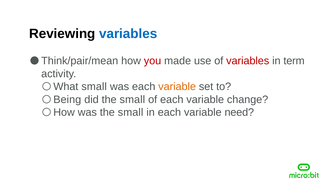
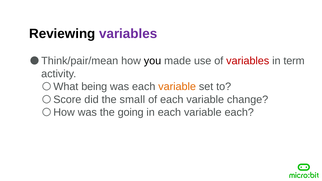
variables colour: blue -> purple (128, 34)
you colour: red -> black (153, 61)
What small: small -> being (94, 87)
Being: Being -> Score (67, 100)
was the small: small -> going (131, 112)
variable need: need -> each (239, 112)
